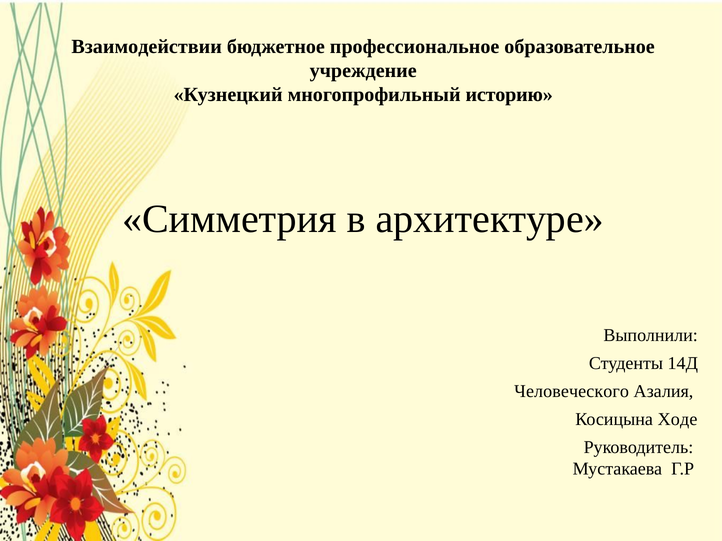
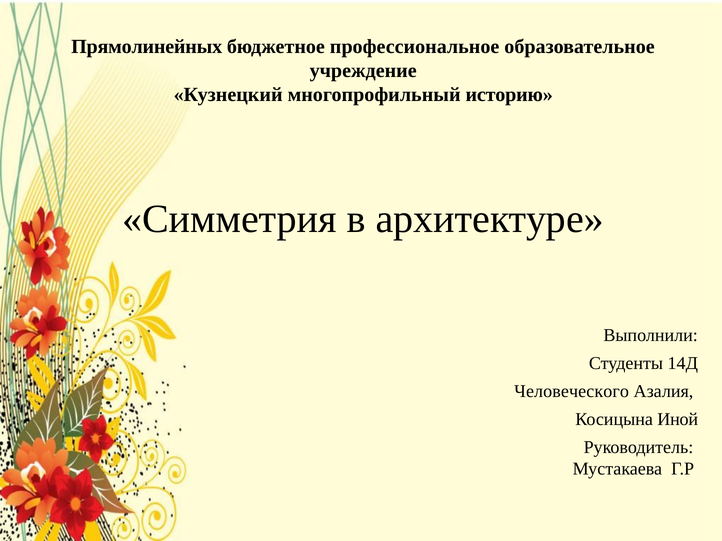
Взаимодействии: Взаимодействии -> Прямолинейных (147, 47)
Ходе: Ходе -> Иной (678, 420)
